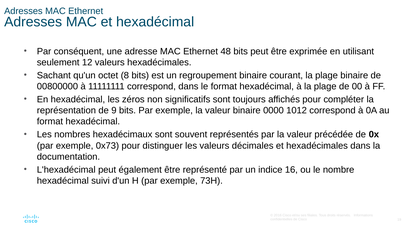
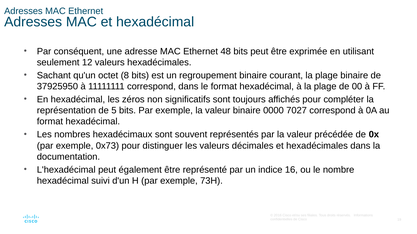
00800000: 00800000 -> 37925950 (57, 87)
9: 9 -> 5 (114, 111)
1012: 1012 -> 7027 (297, 111)
